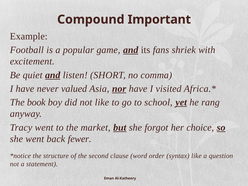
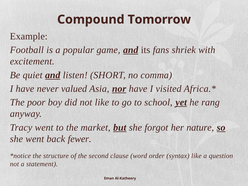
Important: Important -> Tomorrow (159, 19)
book: book -> poor (36, 102)
choice: choice -> nature (200, 127)
